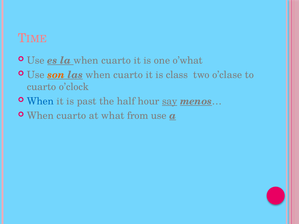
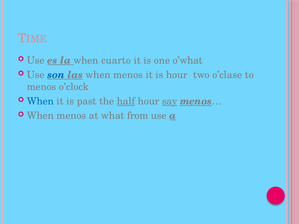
son colour: orange -> blue (56, 75)
las when cuarto: cuarto -> menos (128, 75)
is class: class -> hour (177, 75)
cuarto: cuarto -> menos (42, 87)
half underline: none -> present (126, 101)
cuarto: cuarto -> menos (71, 116)
